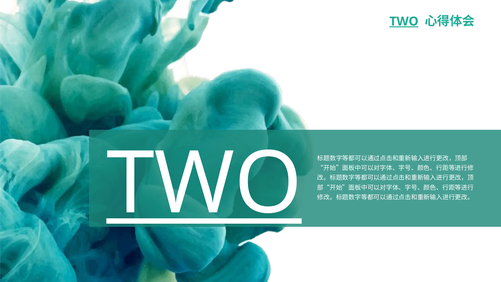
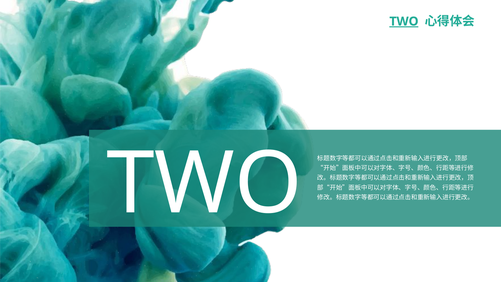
TWO underline: present -> none (204, 184)
